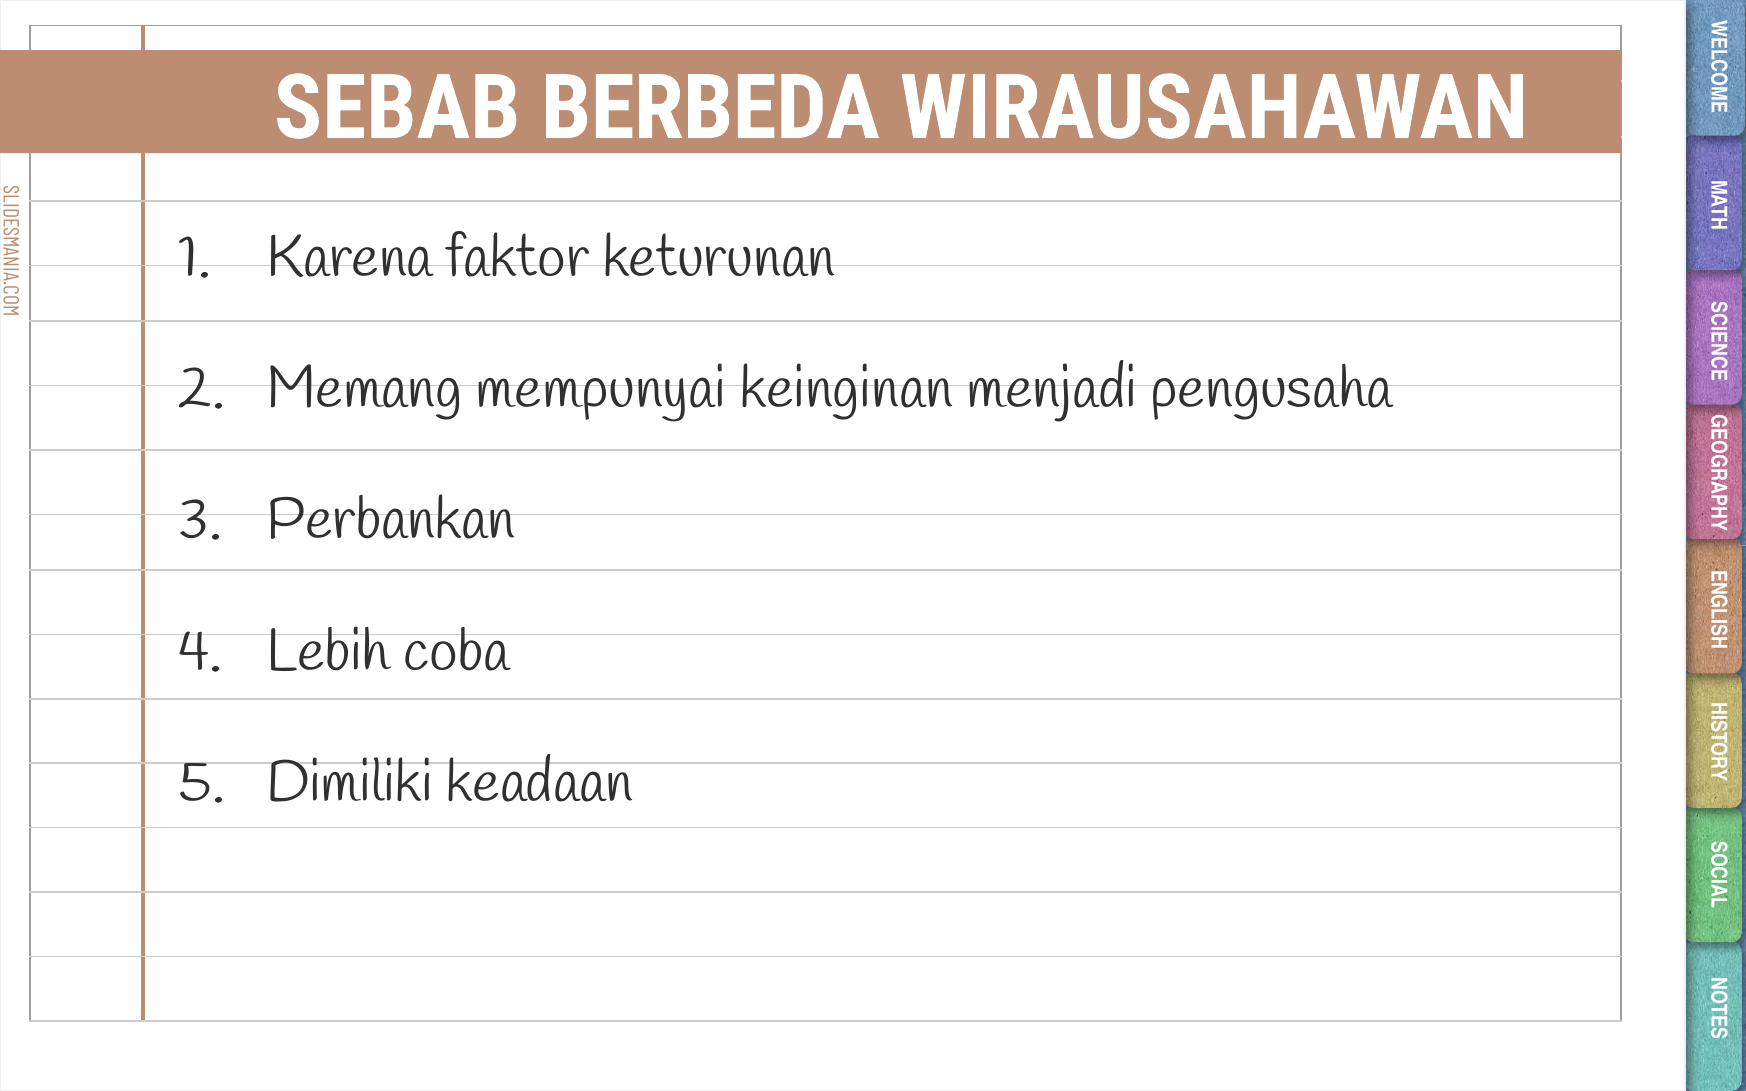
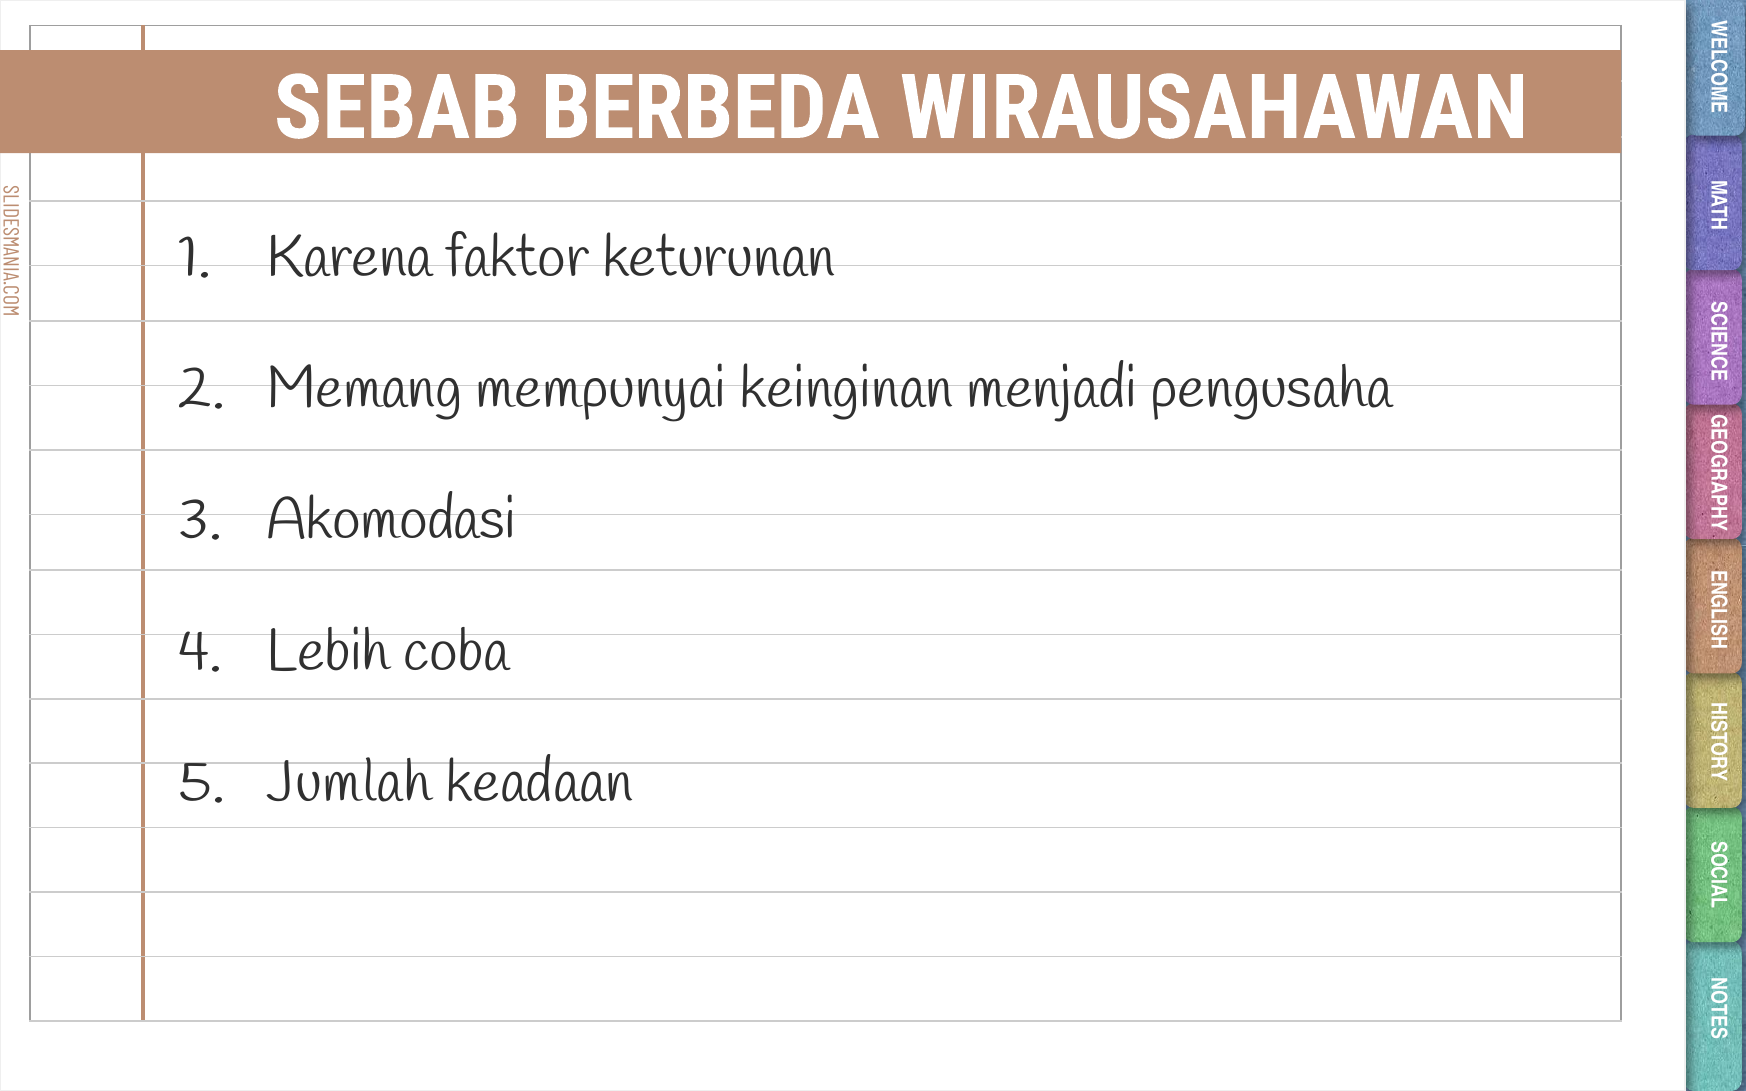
Perbankan: Perbankan -> Akomodasi (391, 520)
Dimiliki: Dimiliki -> Jumlah (349, 782)
